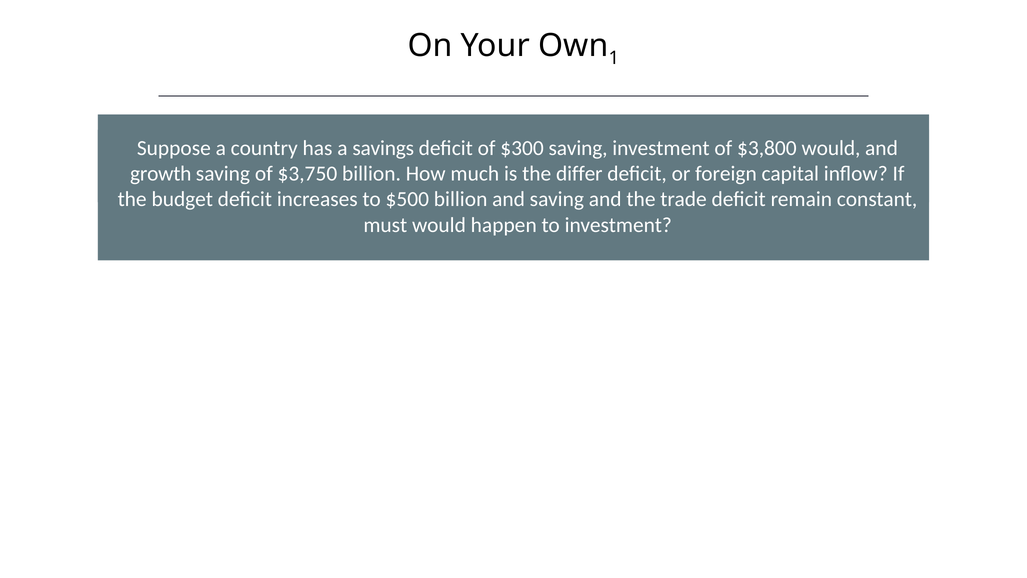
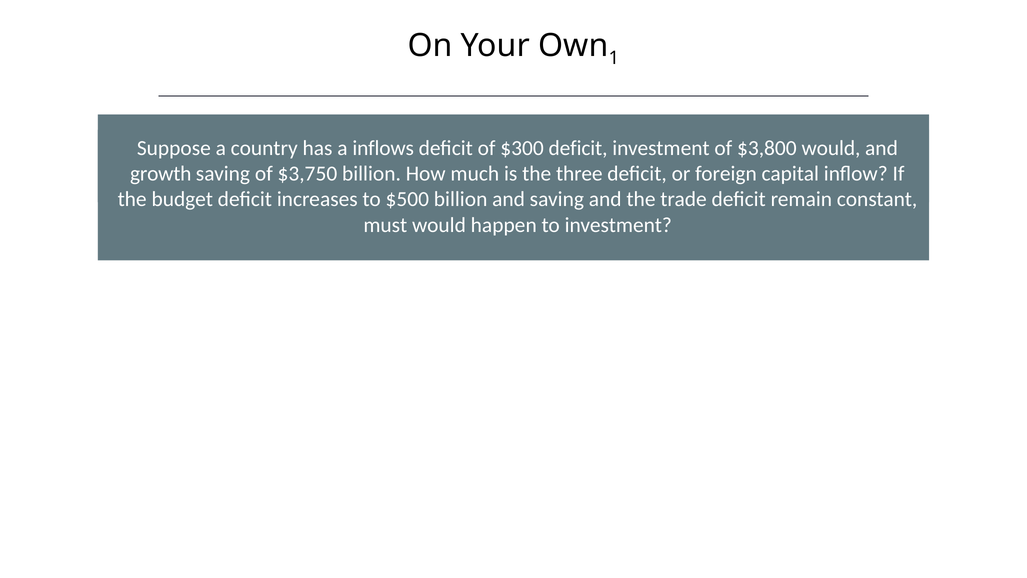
savings: savings -> inflows (383, 148)
$300 saving: saving -> deficit (578, 148)
differ: differ -> three (579, 174)
